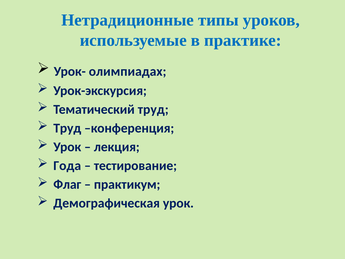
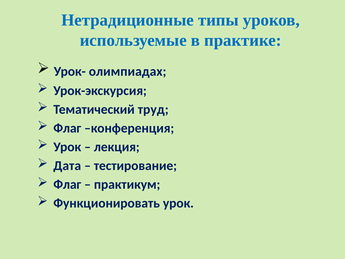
Труд: Труд -> Флаг (67, 128)
Года: Года -> Дата (67, 166)
Демографическая: Демографическая -> Функционировать (107, 203)
